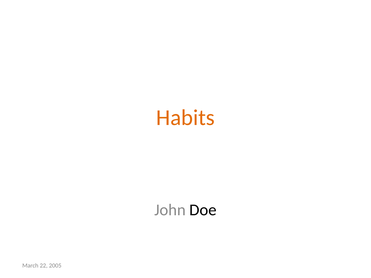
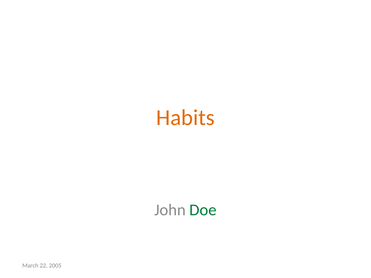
Doe colour: black -> green (203, 210)
